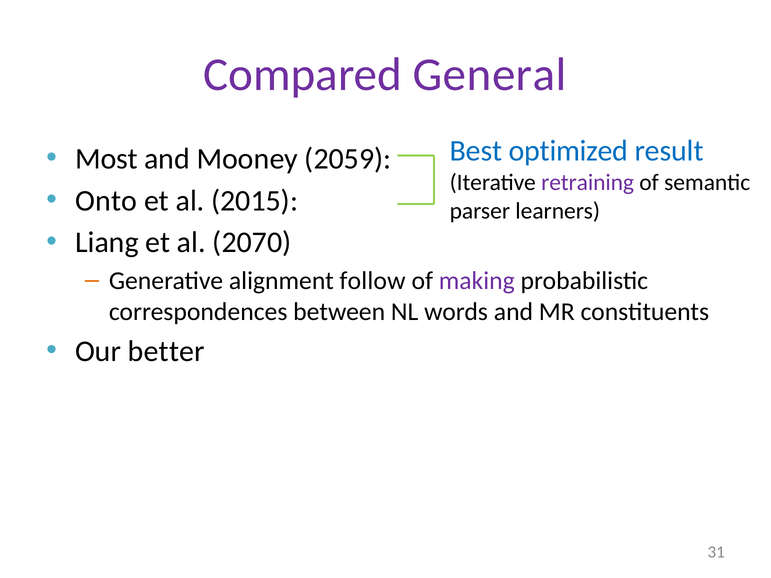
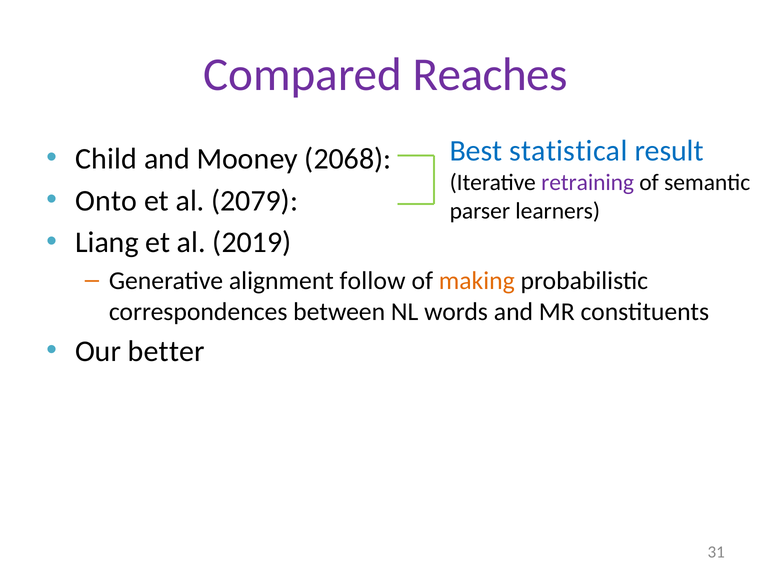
General: General -> Reaches (490, 75)
optimized: optimized -> statistical (568, 151)
Most: Most -> Child (106, 159)
2059: 2059 -> 2068 (348, 159)
2015: 2015 -> 2079 (255, 201)
2070: 2070 -> 2019 (252, 243)
making colour: purple -> orange (477, 281)
